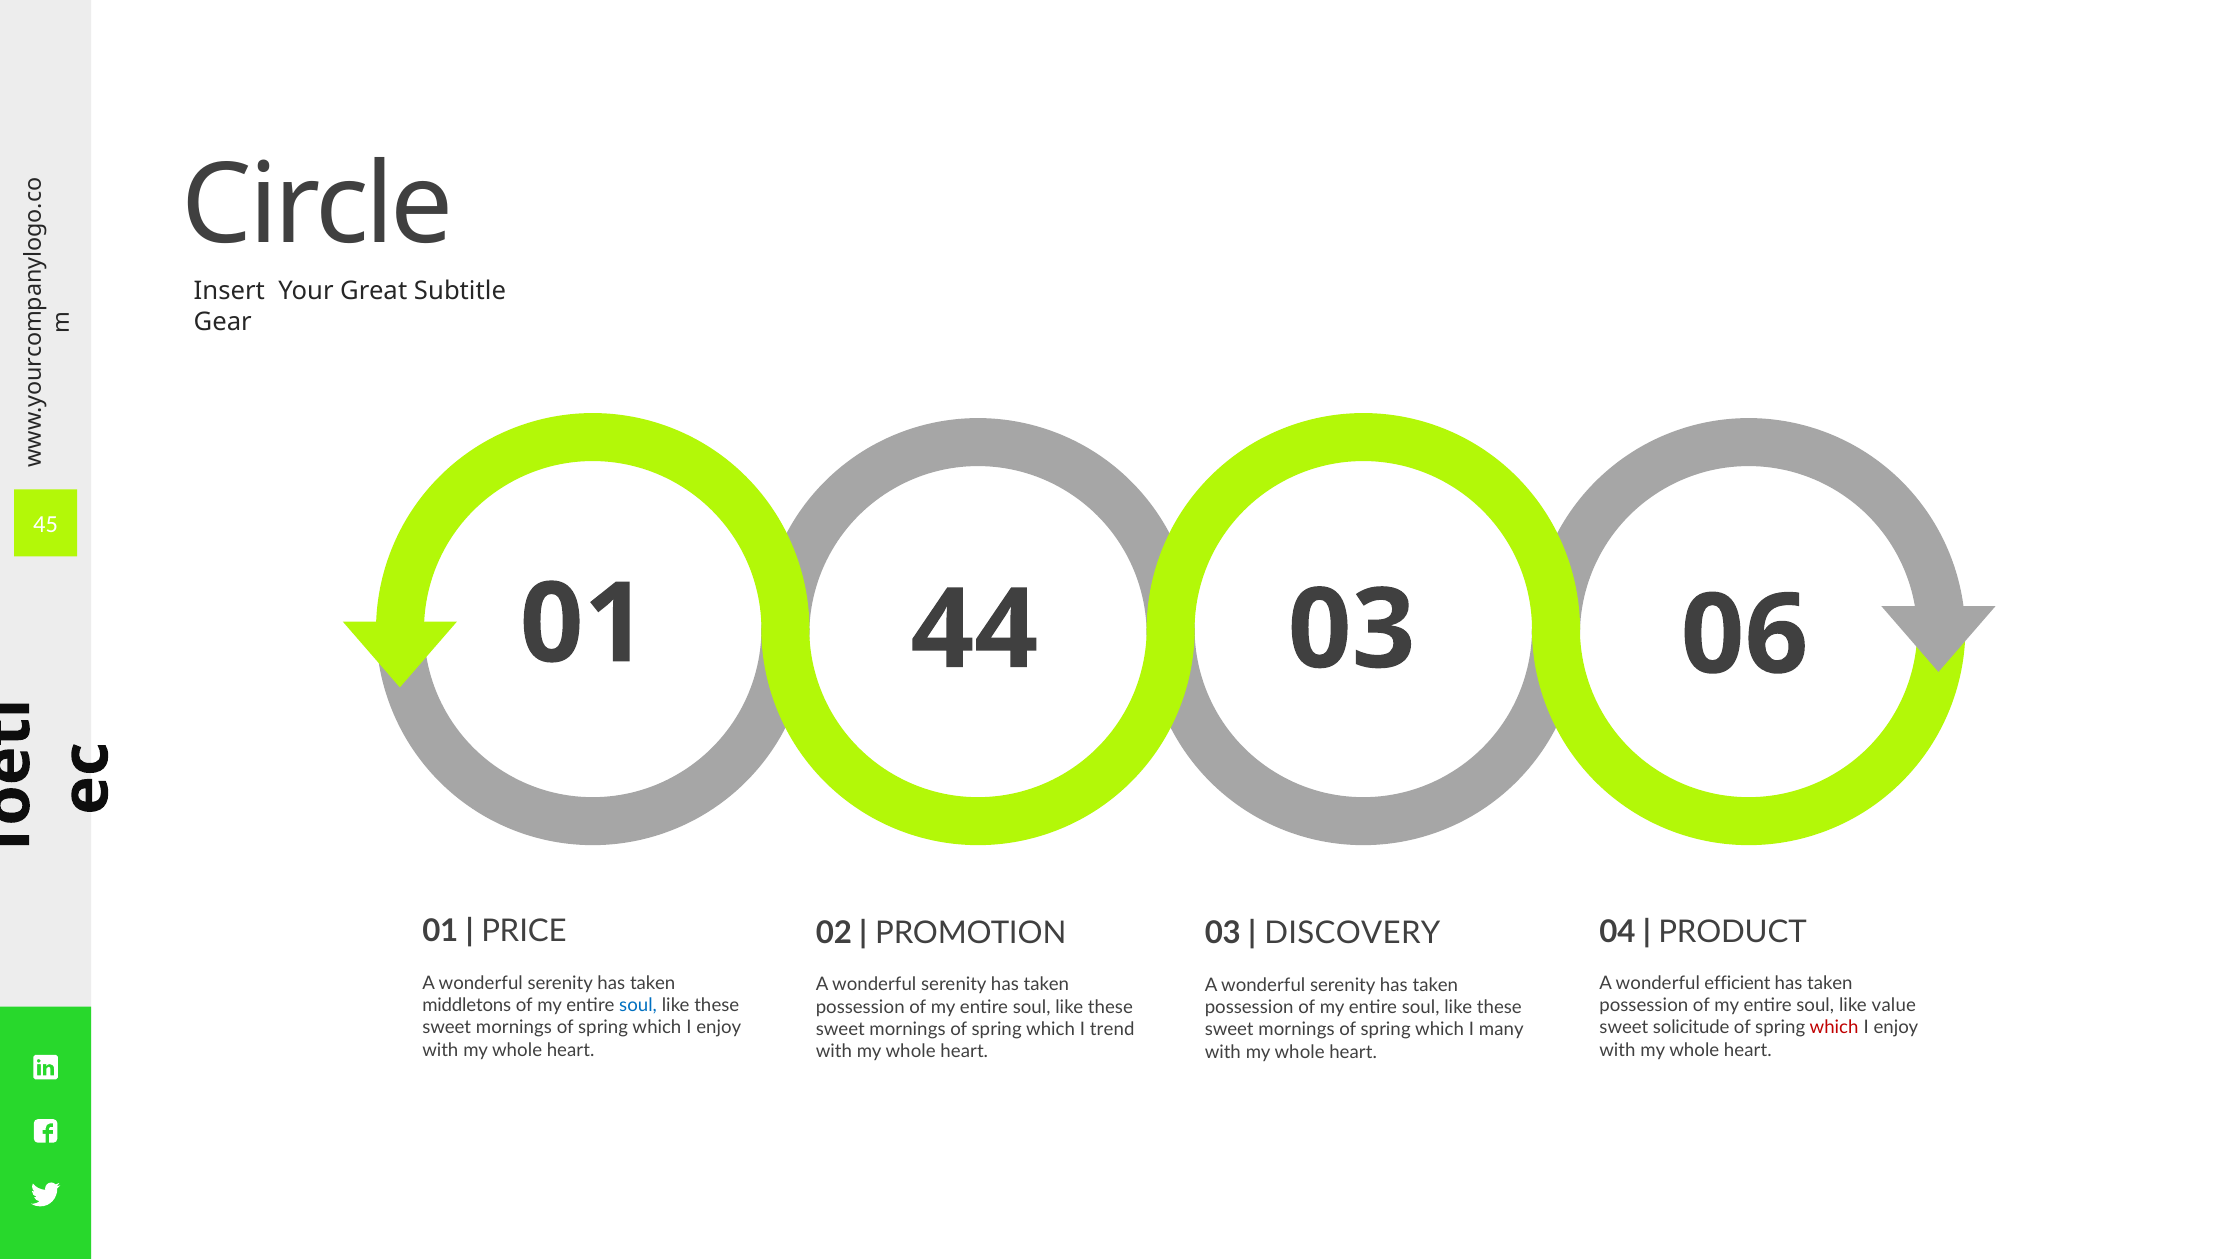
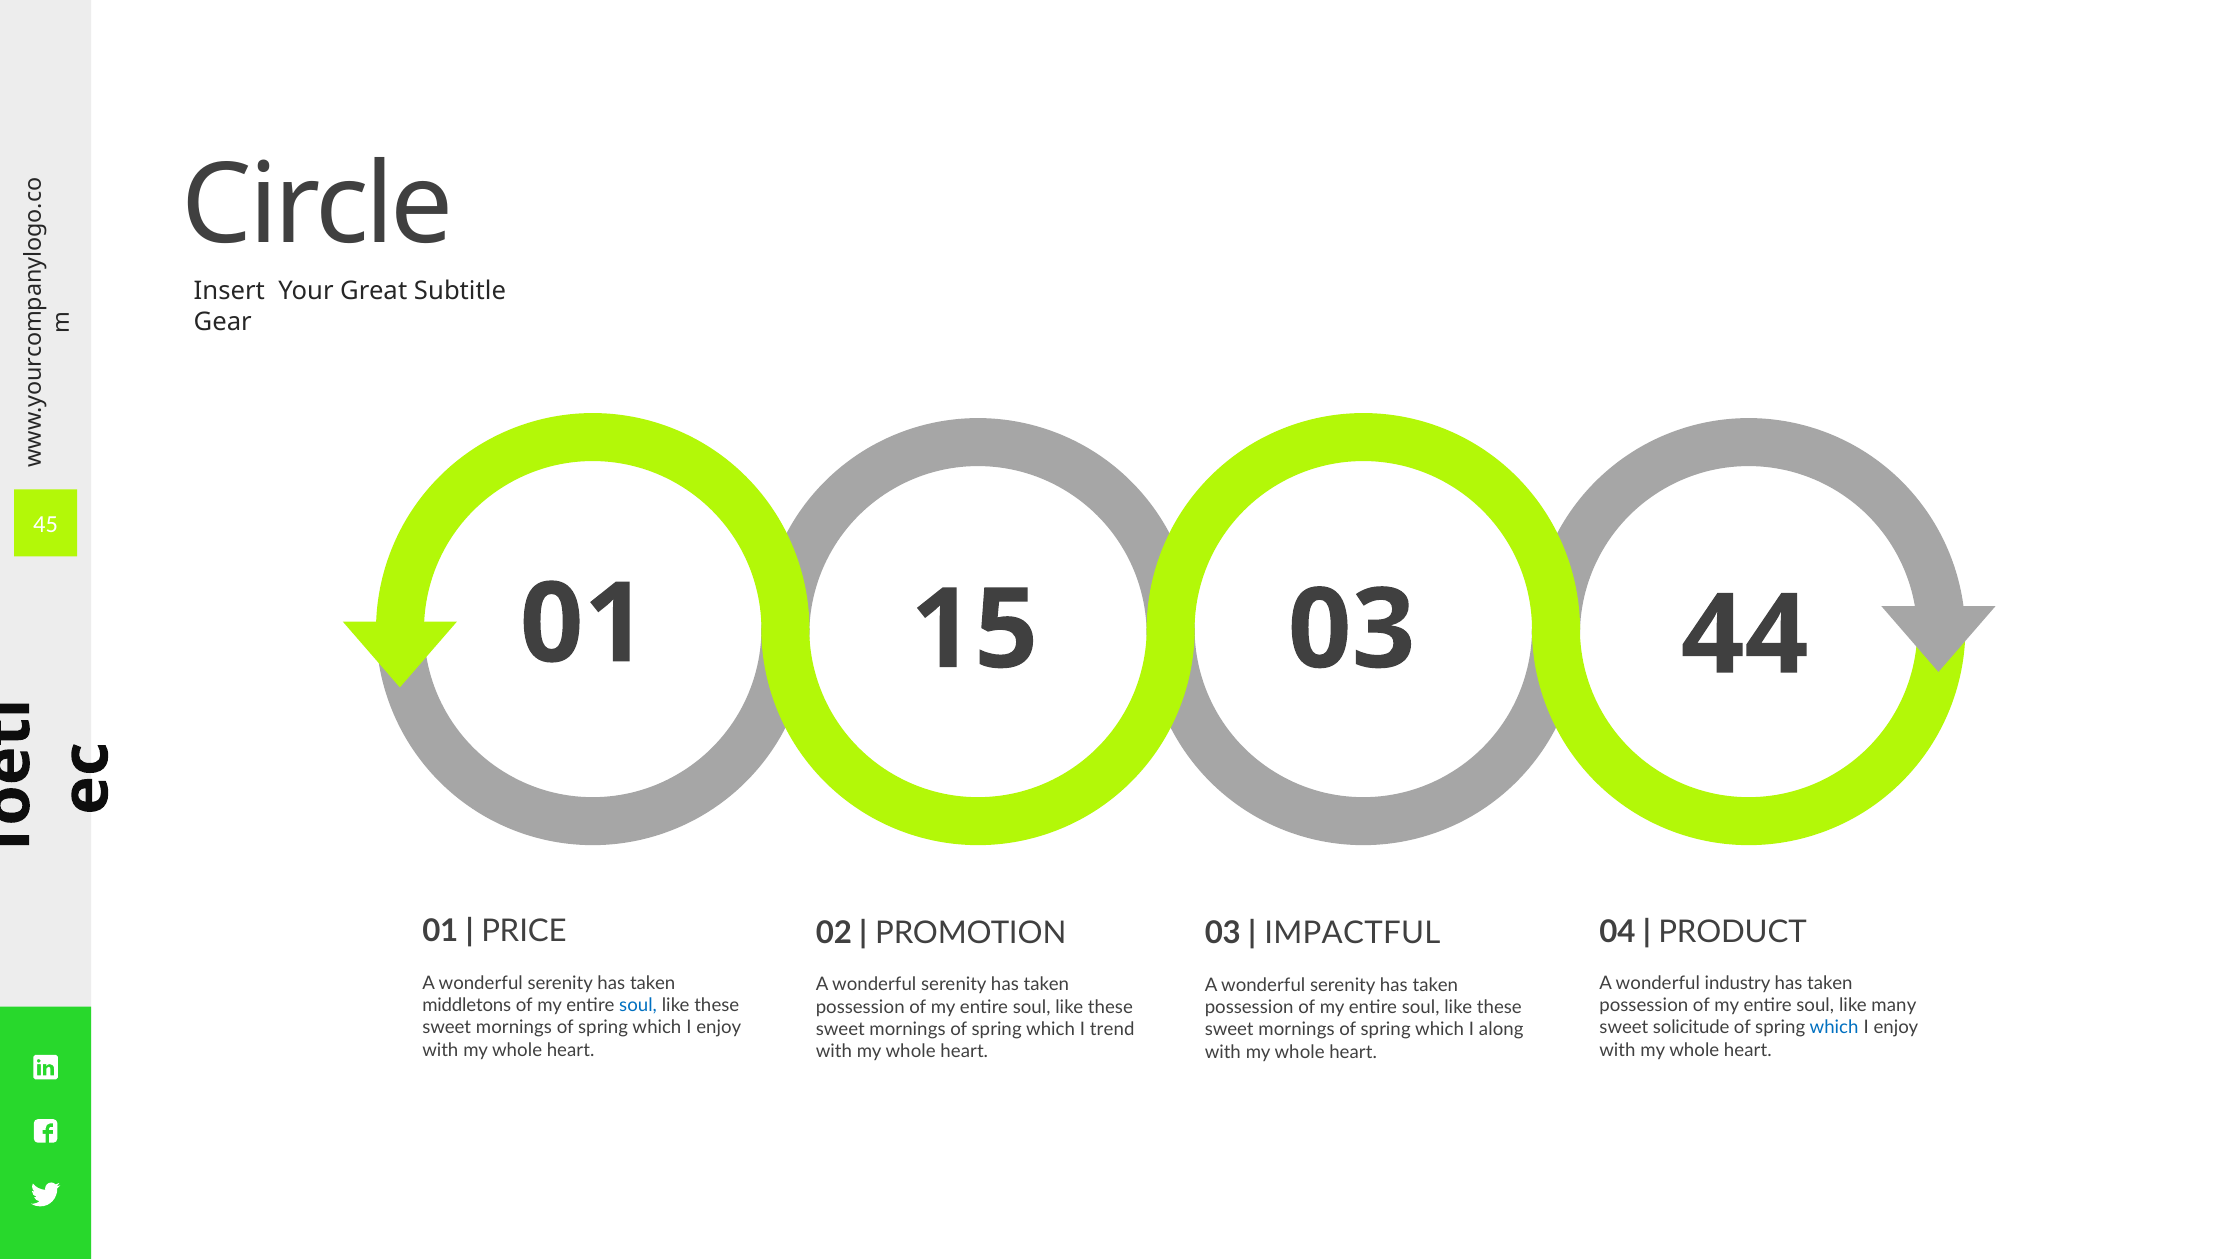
44: 44 -> 15 (974, 630)
06: 06 -> 44 (1745, 636)
DISCOVERY: DISCOVERY -> IMPACTFUL (1352, 933)
efficient: efficient -> industry (1738, 983)
value: value -> many (1894, 1005)
which colour: red -> blue (1834, 1028)
many: many -> along (1501, 1029)
